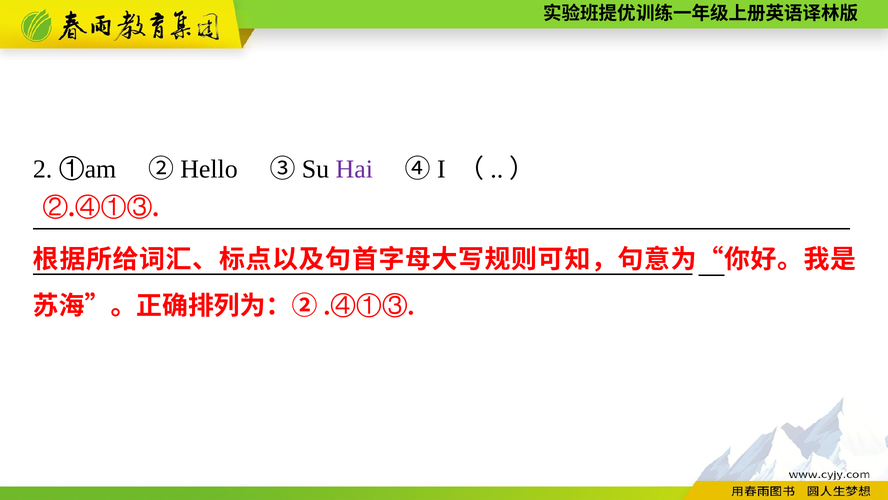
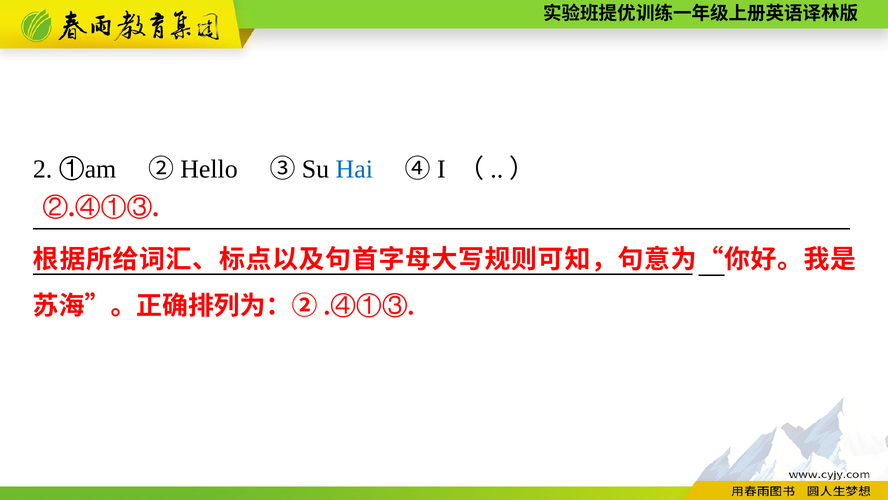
Hai colour: purple -> blue (354, 169)
